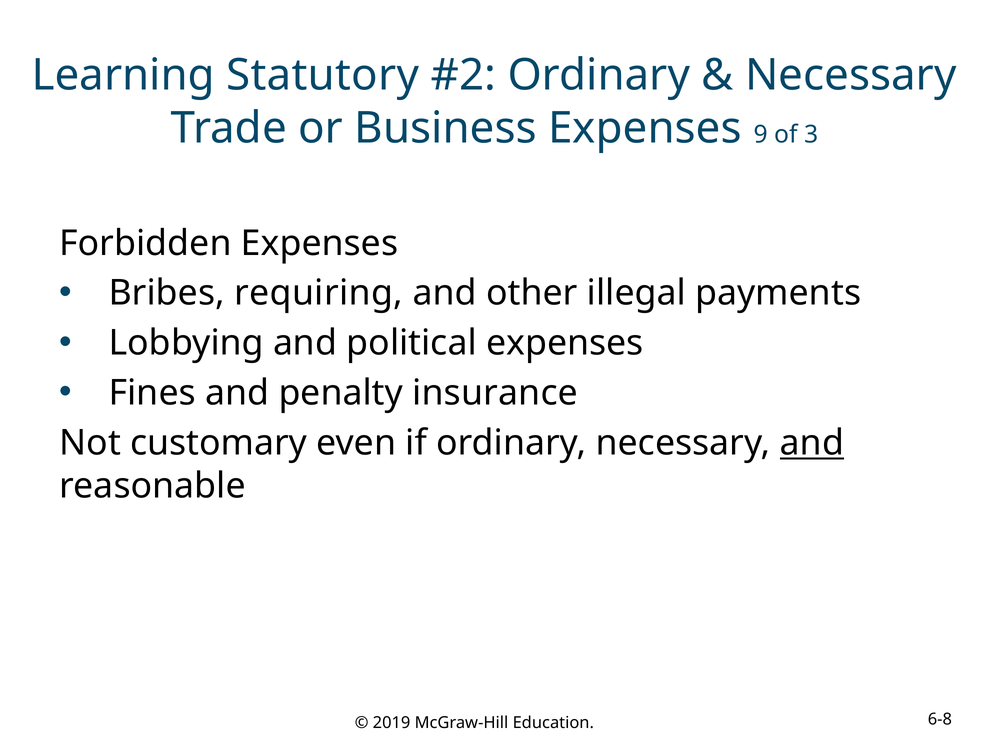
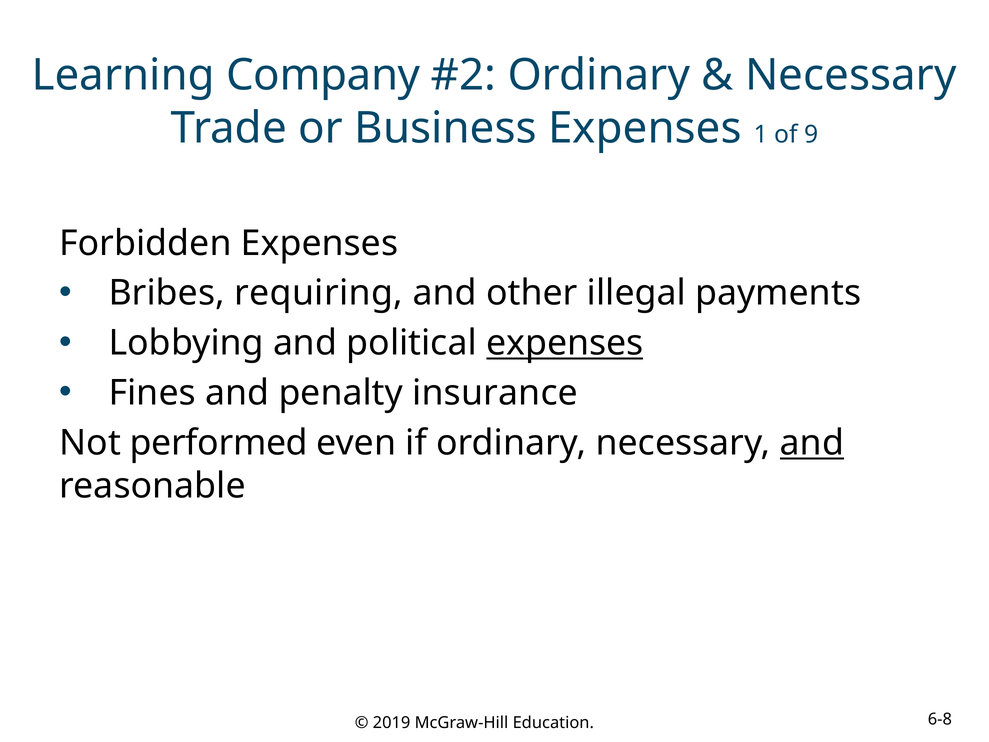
Statutory: Statutory -> Company (323, 75)
9: 9 -> 1 (761, 135)
3: 3 -> 9 (811, 135)
expenses underline: none -> present (565, 343)
customary: customary -> performed (219, 443)
